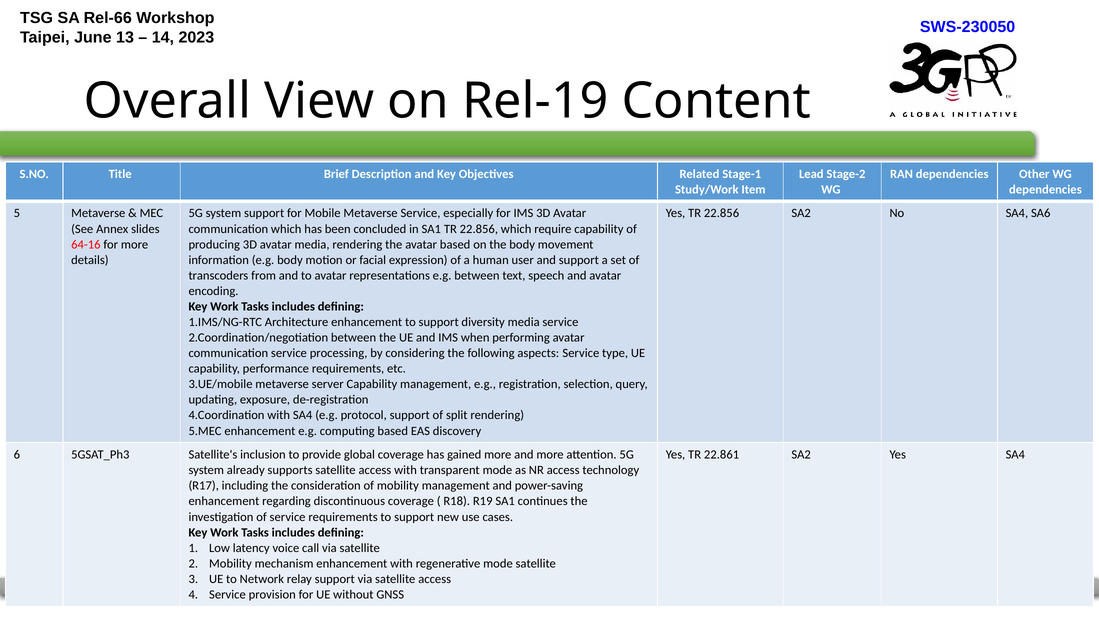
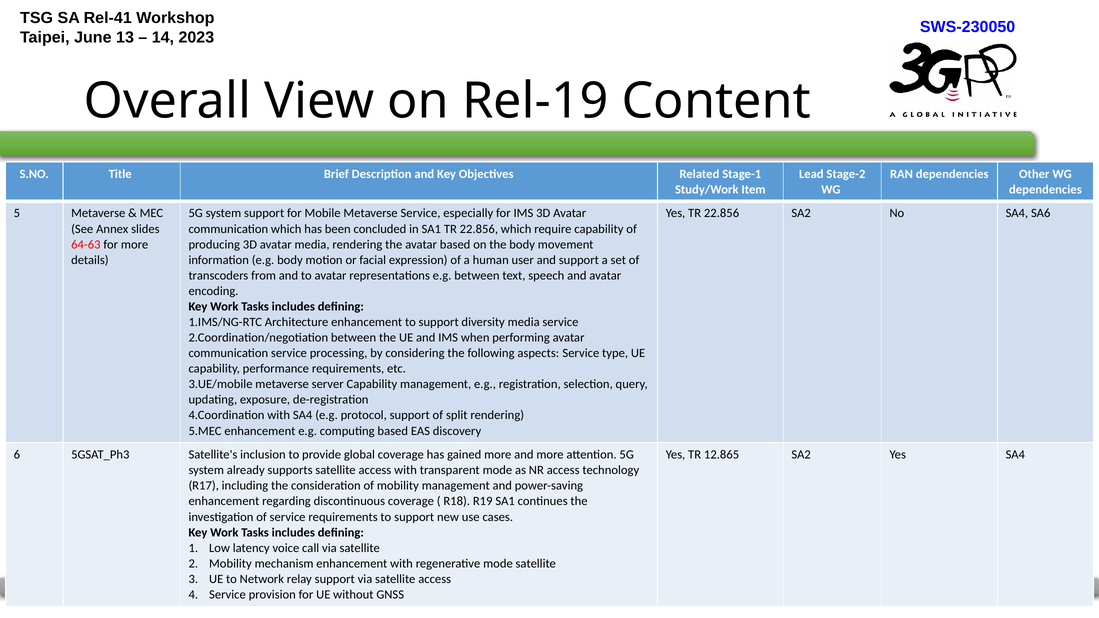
Rel-66: Rel-66 -> Rel-41 (108, 18)
64-16: 64-16 -> 64-63 (86, 244)
22.861: 22.861 -> 12.865 (722, 455)
